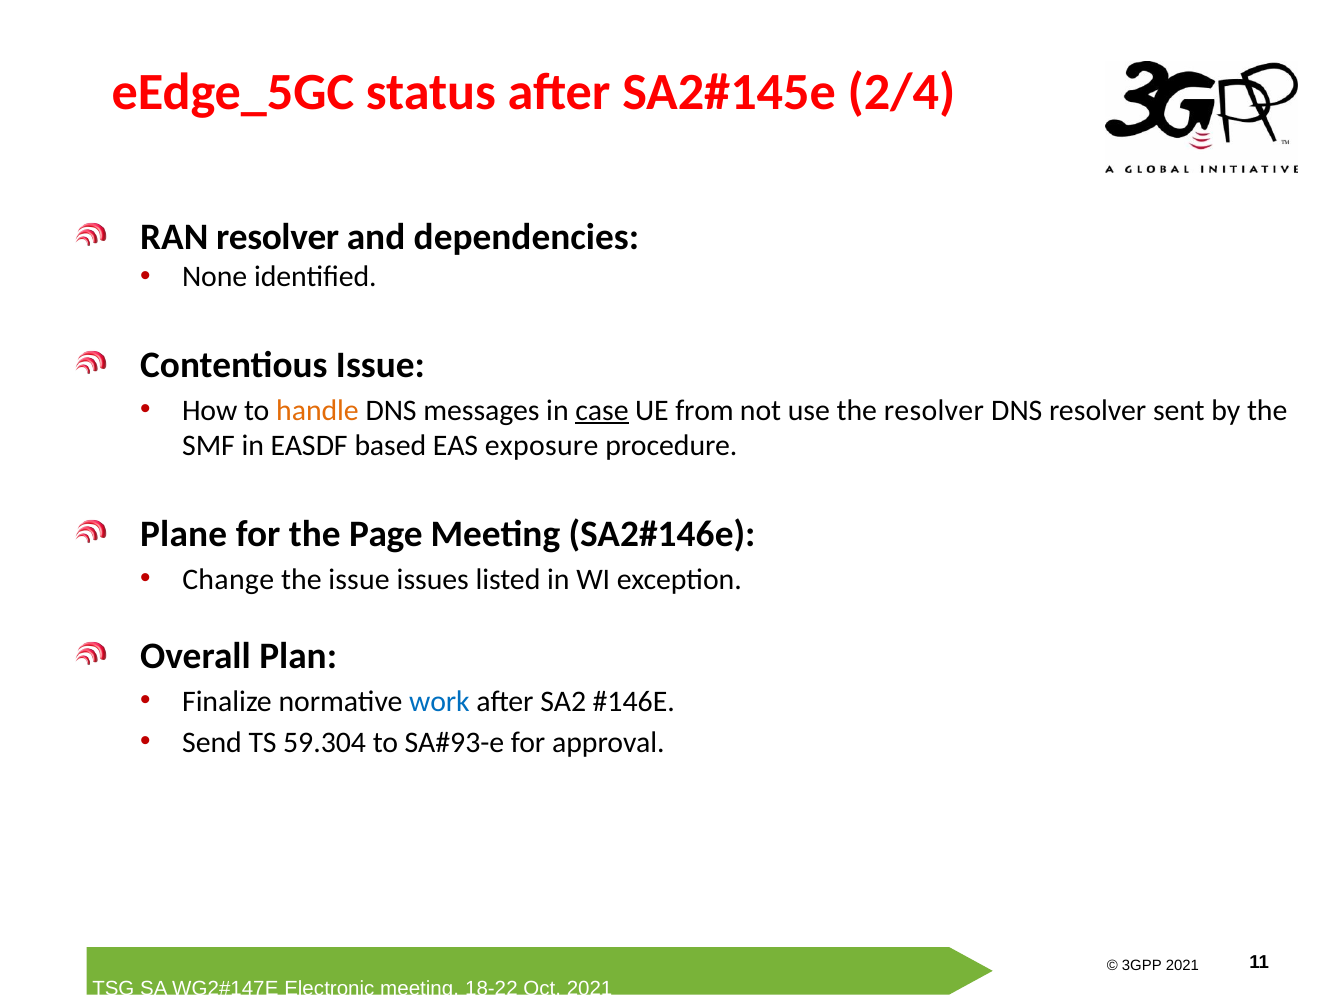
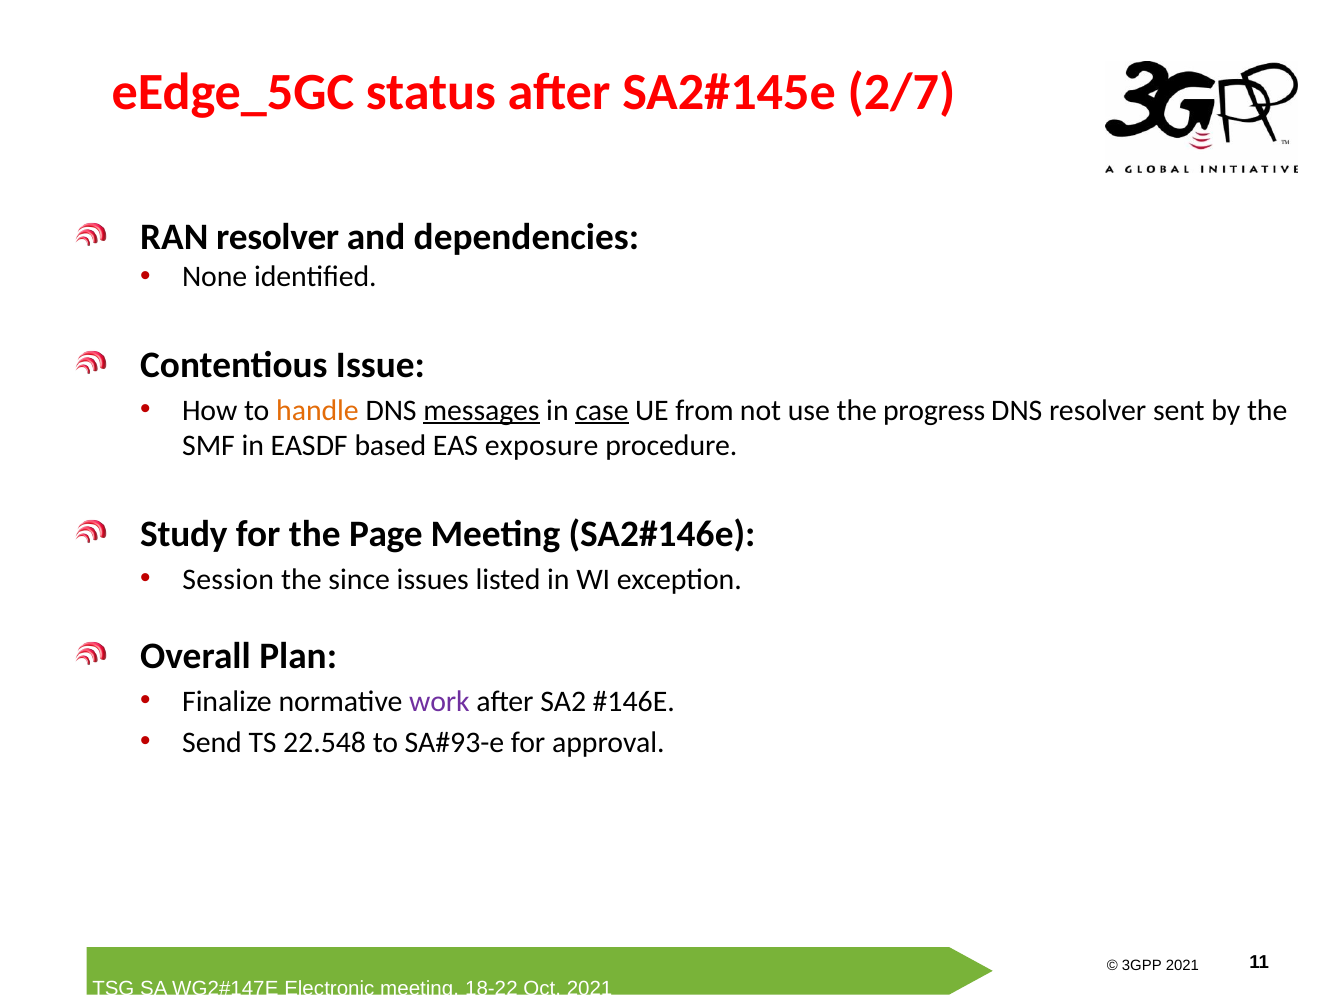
2/4: 2/4 -> 2/7 (901, 92)
messages underline: none -> present (482, 410)
the resolver: resolver -> progress (934, 410)
Plane: Plane -> Study (184, 534)
Change: Change -> Session (228, 579)
the issue: issue -> since (359, 579)
work colour: blue -> purple (439, 701)
59.304: 59.304 -> 22.548 (325, 743)
